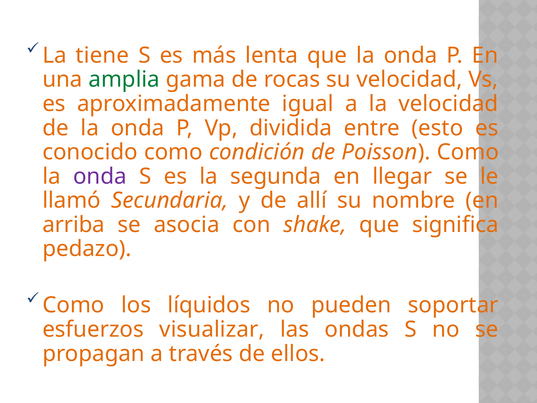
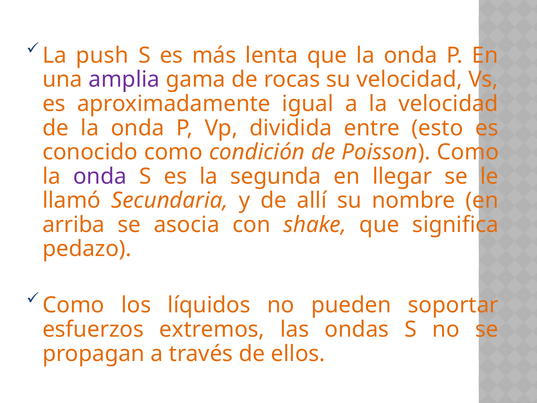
tiene: tiene -> push (102, 55)
amplia colour: green -> purple (124, 80)
visualizar: visualizar -> extremos (212, 329)
